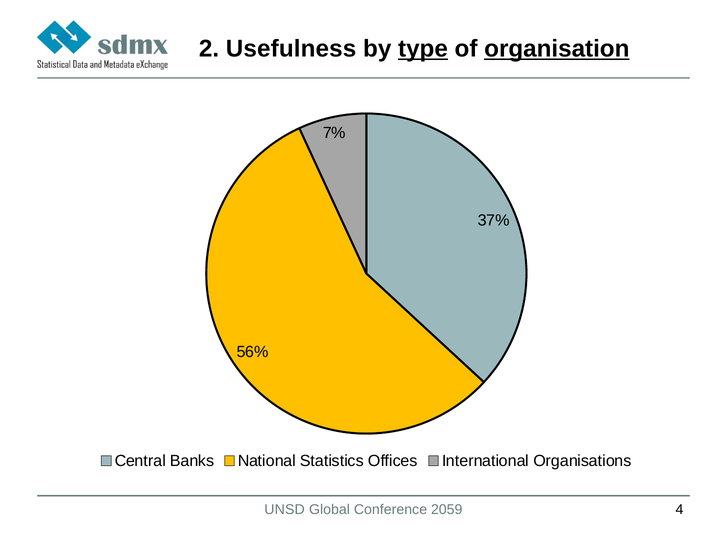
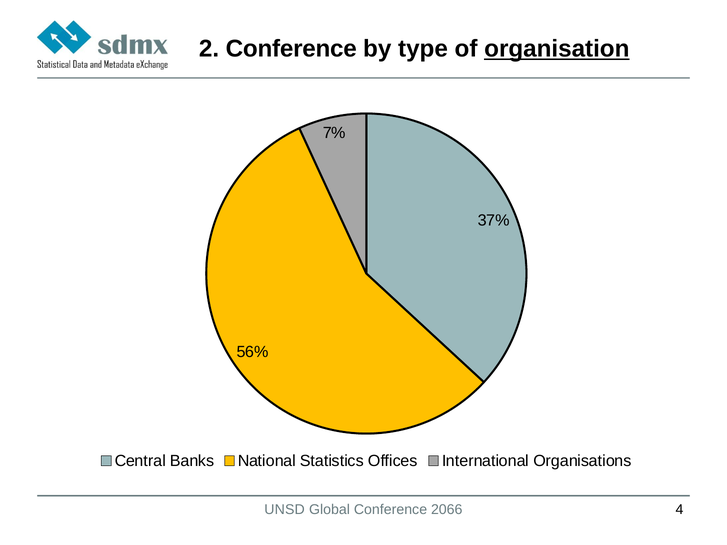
2 Usefulness: Usefulness -> Conference (291, 49)
type underline: present -> none (423, 49)
2059: 2059 -> 2066 (447, 510)
